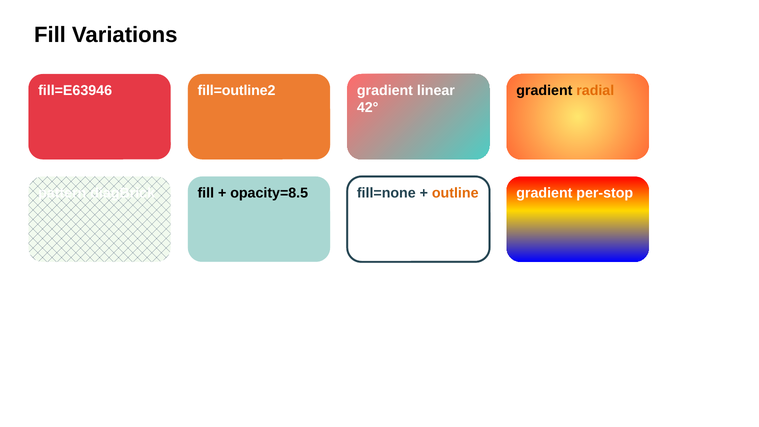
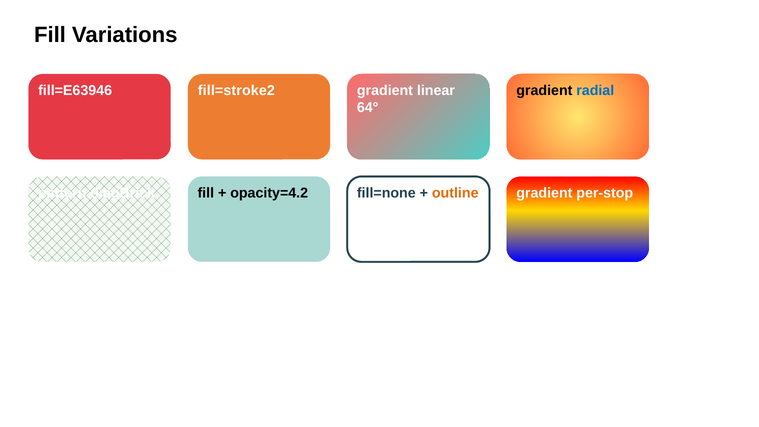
fill=outline2: fill=outline2 -> fill=stroke2 (236, 90)
radial colour: orange -> blue (595, 90)
42°: 42° -> 64° (368, 108)
opacity=8.5: opacity=8.5 -> opacity=4.2 (269, 193)
